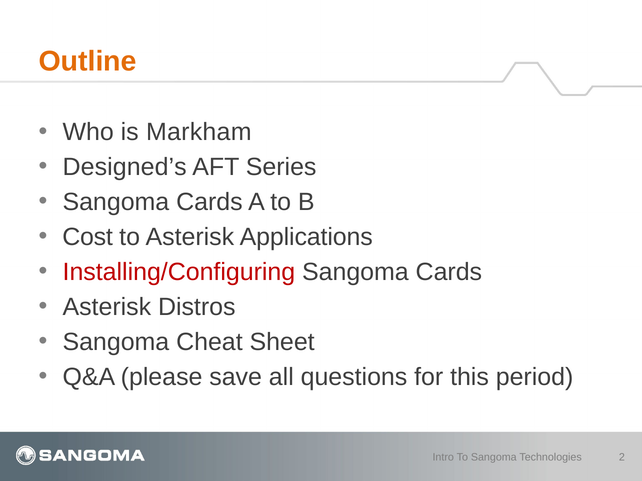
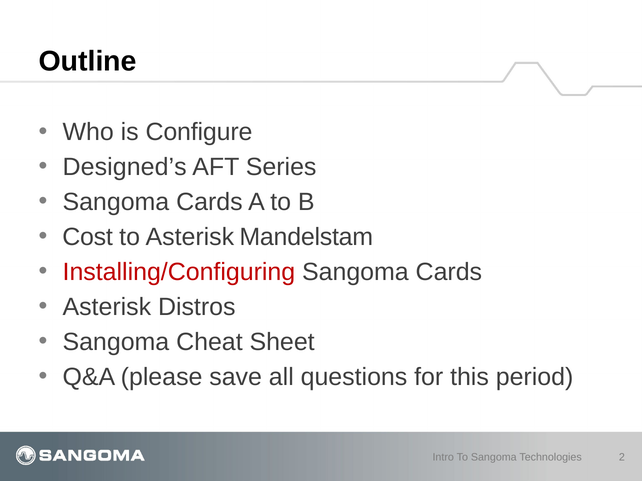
Outline colour: orange -> black (88, 61)
Markham: Markham -> Configure (199, 132)
Applications: Applications -> Mandelstam (306, 237)
